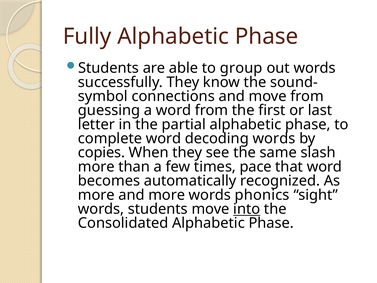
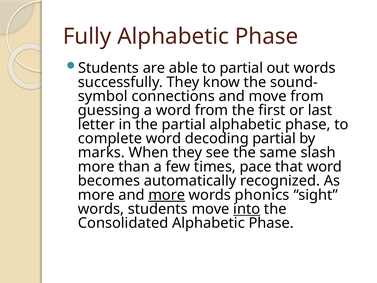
to group: group -> partial (241, 68)
decoding words: words -> partial (274, 138)
copies: copies -> marks (101, 153)
more underline: none -> present (167, 195)
